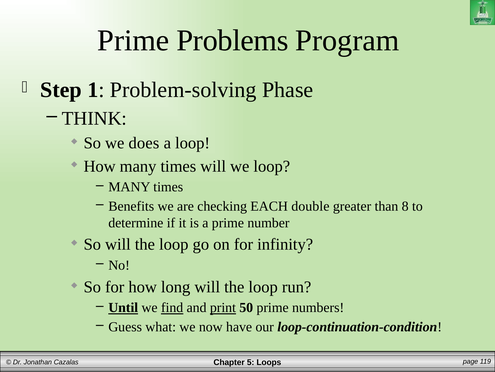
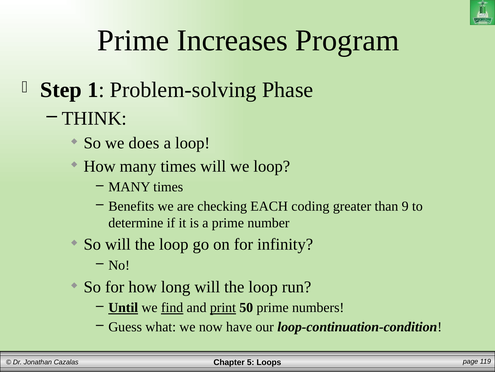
Problems: Problems -> Increases (232, 40)
double: double -> coding (310, 206)
8: 8 -> 9 (405, 206)
